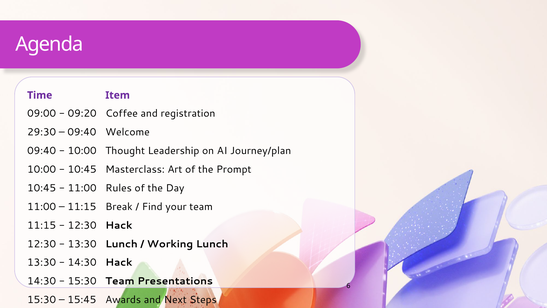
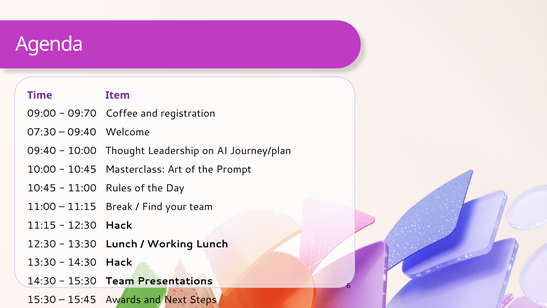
09:20: 09:20 -> 09:70 (82, 113)
29:30: 29:30 -> 07:30 (42, 132)
